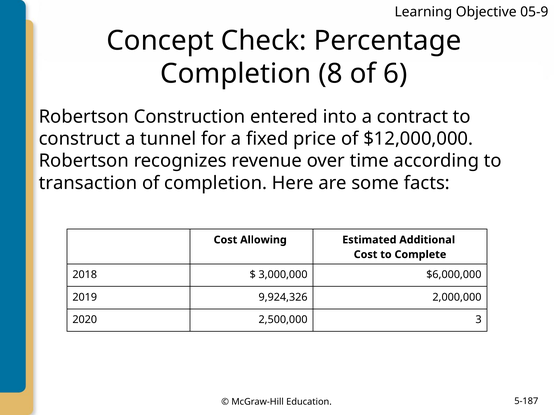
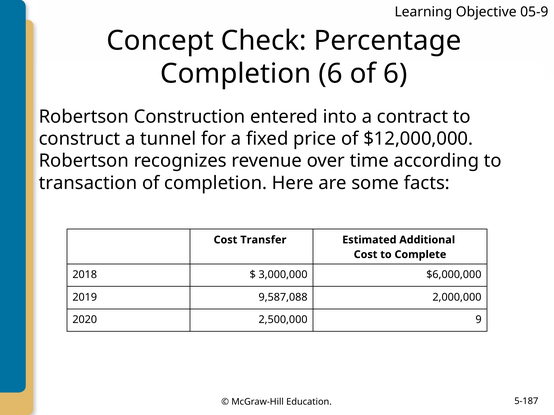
Completion 8: 8 -> 6 (330, 74)
Allowing: Allowing -> Transfer (263, 240)
9,924,326: 9,924,326 -> 9,587,088 (283, 298)
3: 3 -> 9 (479, 320)
